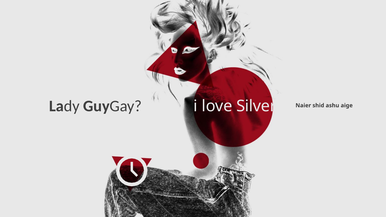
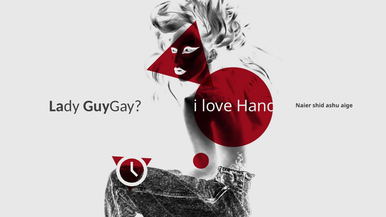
Silver: Silver -> Hand (256, 106)
